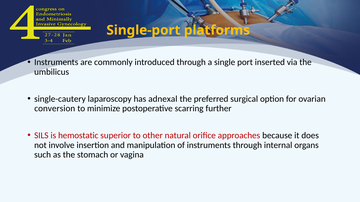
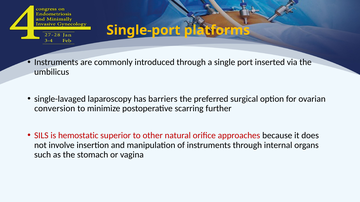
single-cautery: single-cautery -> single-lavaged (60, 99)
adnexal: adnexal -> barriers (163, 99)
